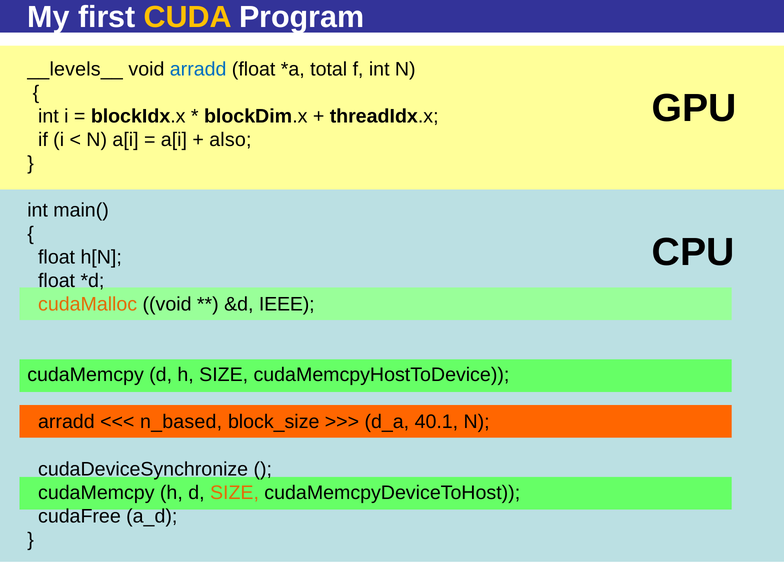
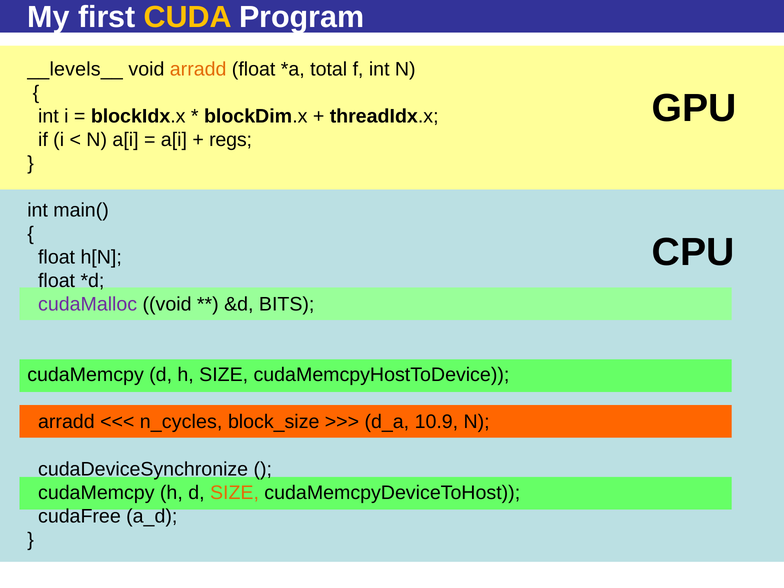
arradd colour: blue -> orange (198, 69)
also: also -> regs (231, 140)
cudaMalloc colour: orange -> purple (88, 304)
IEEE: IEEE -> BITS (287, 304)
n_based: n_based -> n_cycles (181, 422)
40.1: 40.1 -> 10.9 (436, 422)
